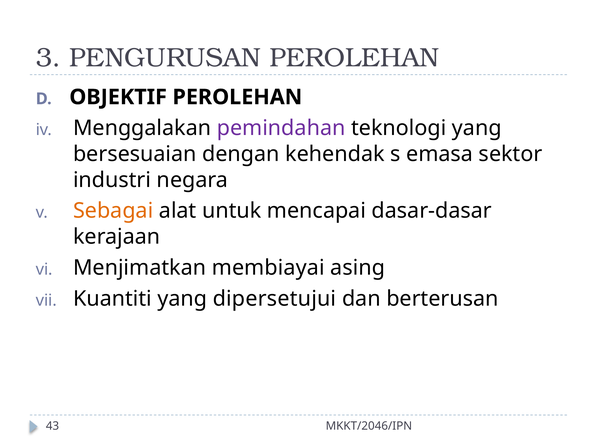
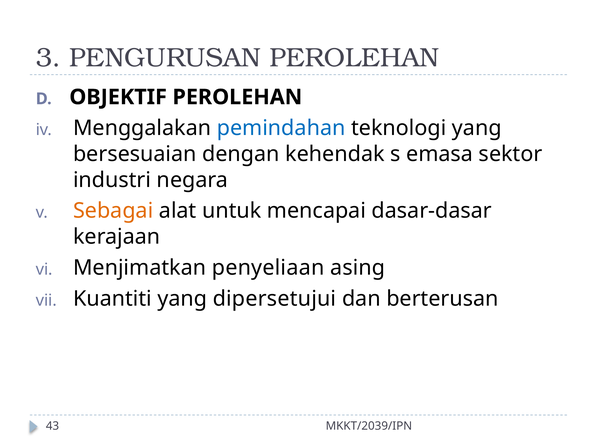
pemindahan colour: purple -> blue (281, 128)
membiayai: membiayai -> penyeliaan (268, 268)
MKKT/2046/IPN: MKKT/2046/IPN -> MKKT/2039/IPN (369, 426)
